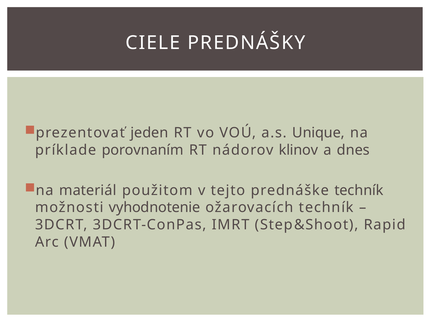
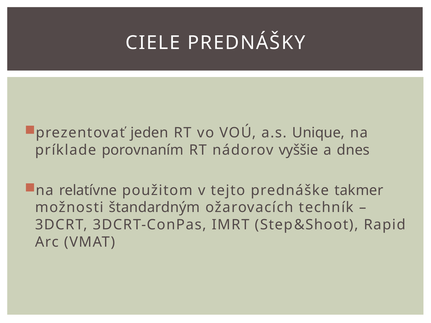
klinov: klinov -> vyššie (299, 150)
materiál: materiál -> relatívne (88, 190)
prednáške techník: techník -> takmer (359, 190)
vyhodnotenie: vyhodnotenie -> štandardným (154, 208)
